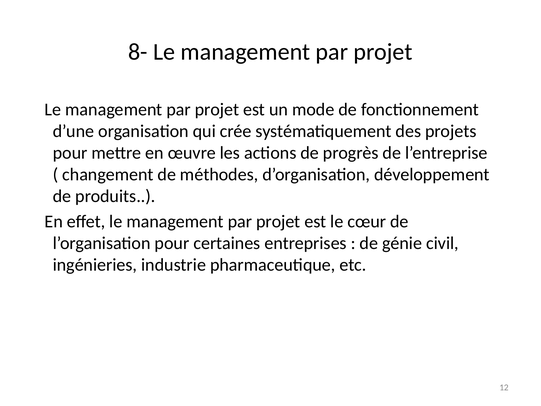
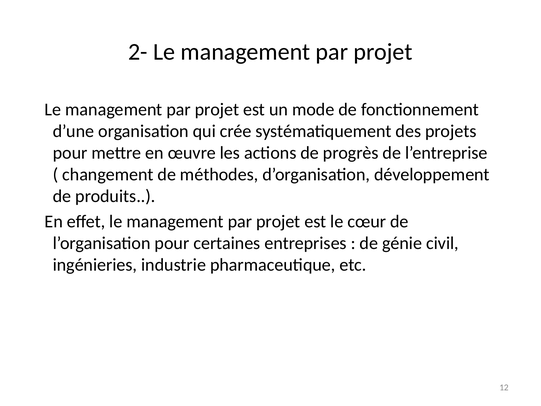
8-: 8- -> 2- (138, 52)
